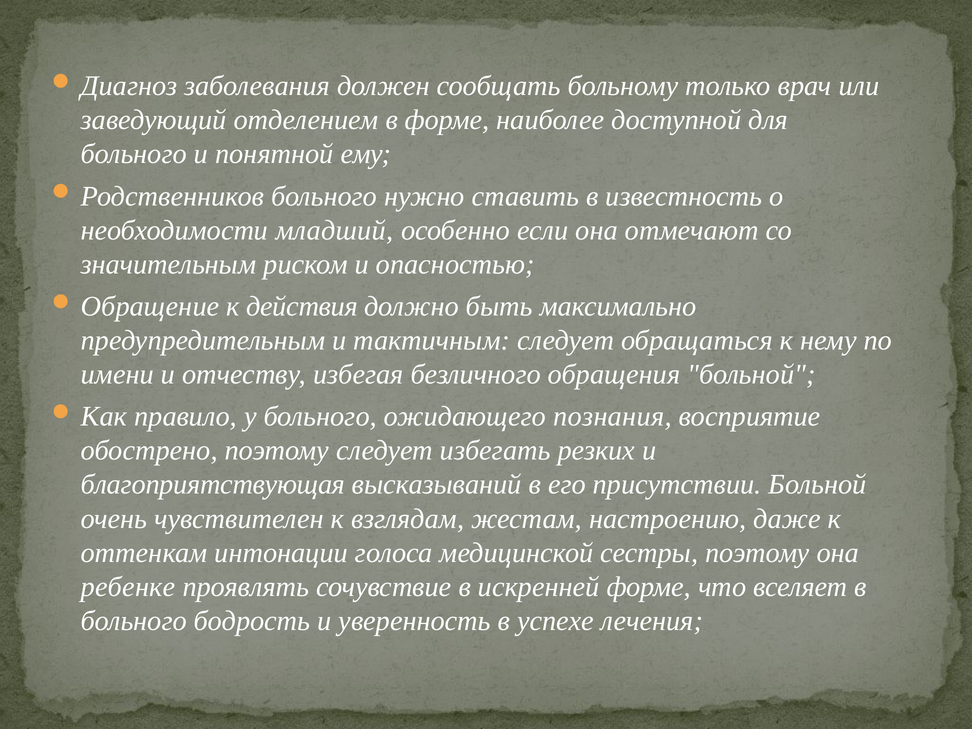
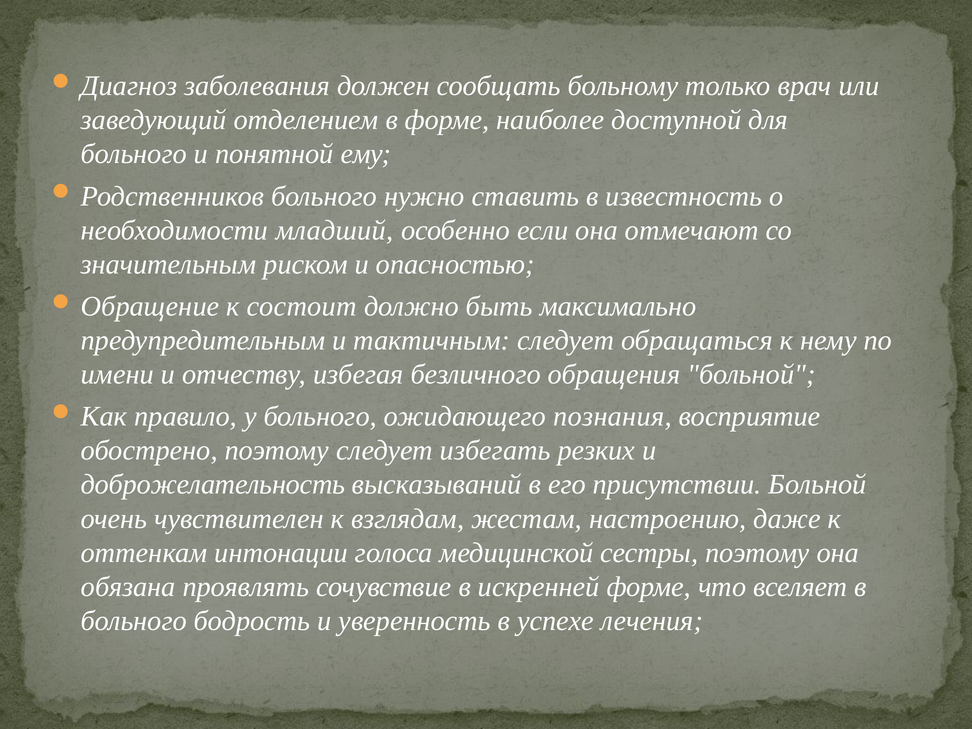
действия: действия -> состоит (302, 306)
благоприятствующая: благоприятствующая -> доброжелательность (213, 485)
ребенке: ребенке -> обязана (128, 587)
